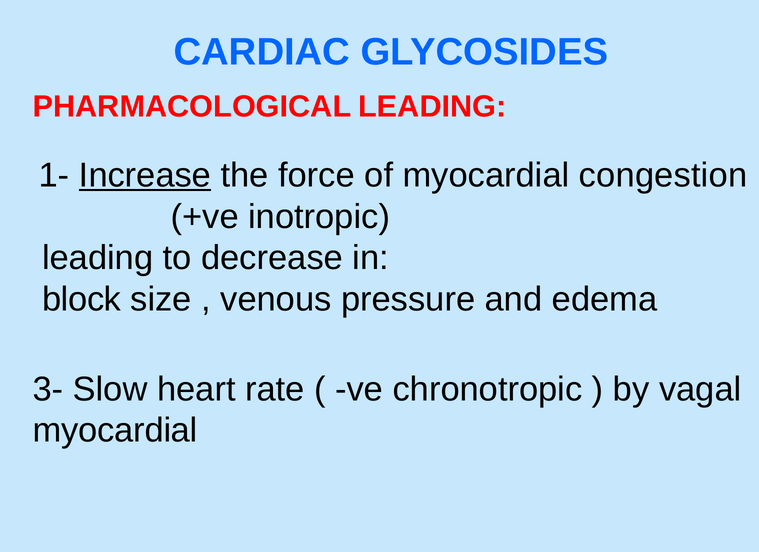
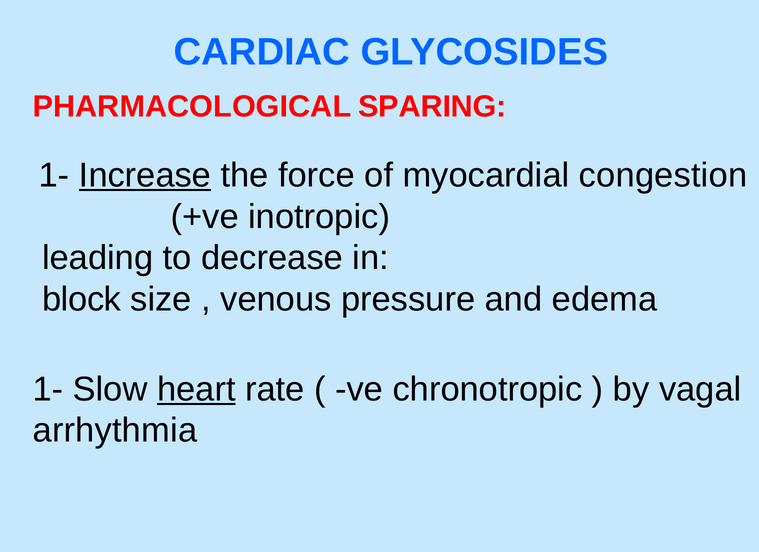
PHARMACOLOGICAL LEADING: LEADING -> SPARING (432, 106)
3-: 3- -> 1- (48, 389)
heart underline: none -> present (196, 389)
myocardial: myocardial -> arrhythmia (115, 431)
